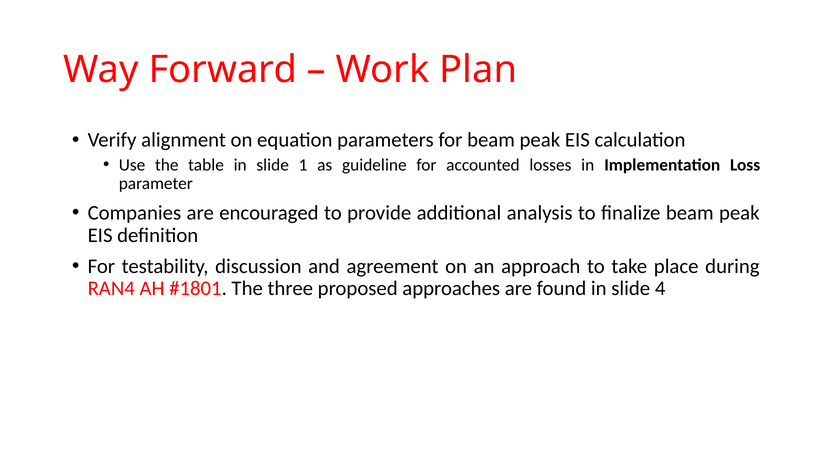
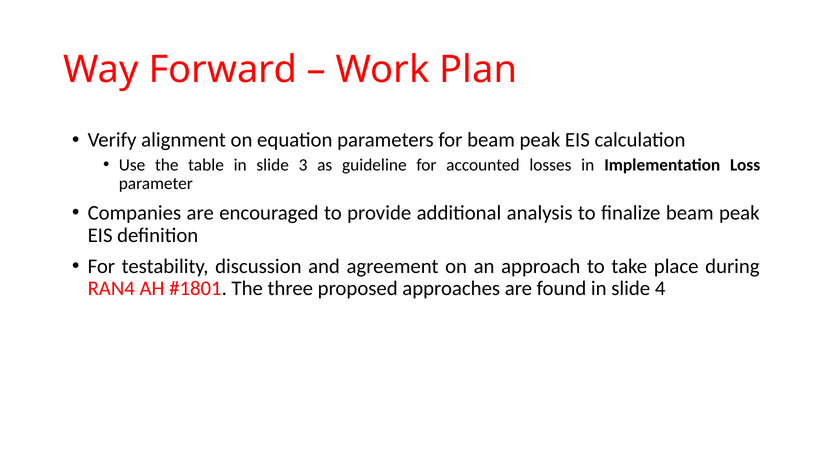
1: 1 -> 3 (303, 165)
